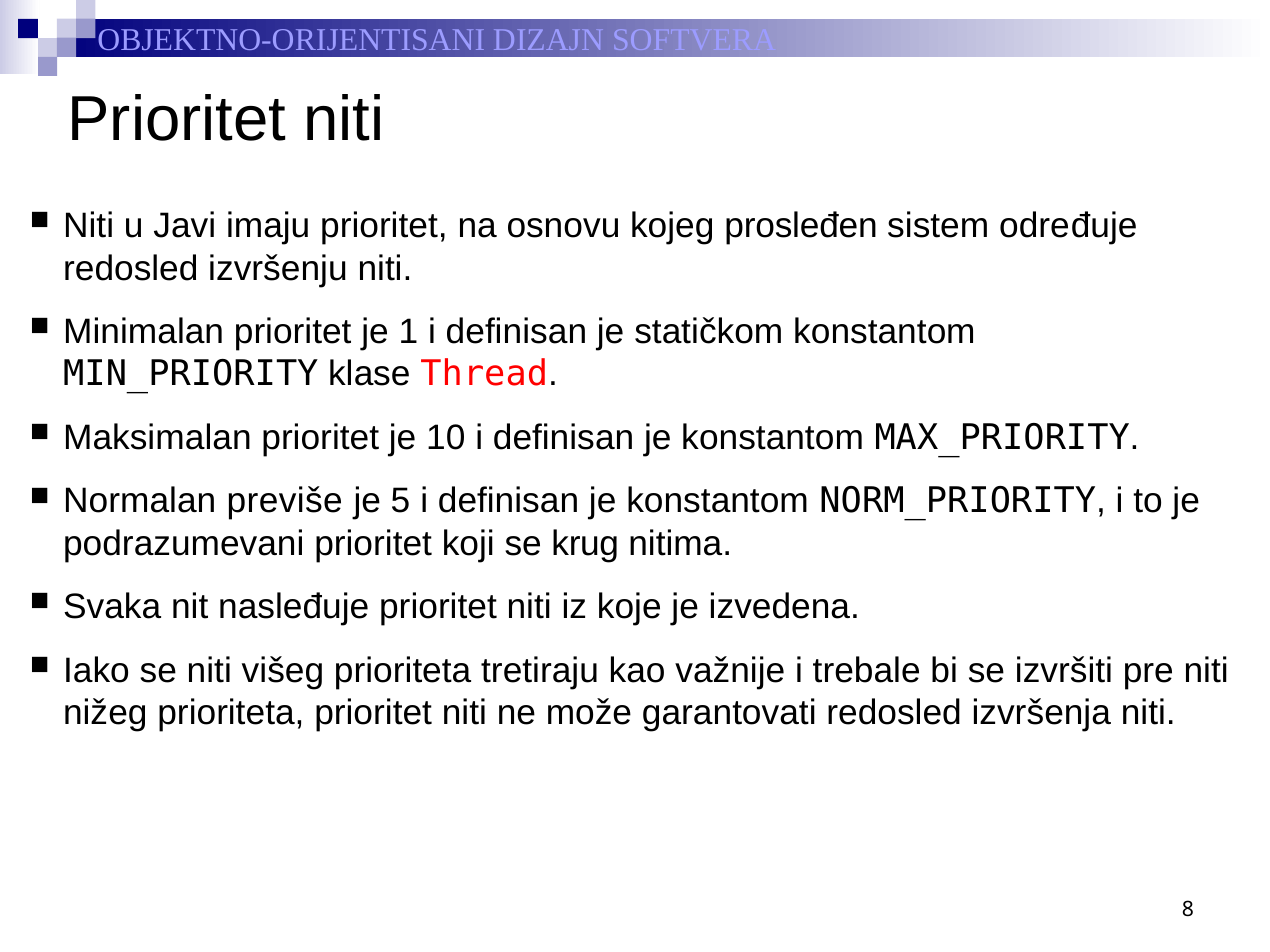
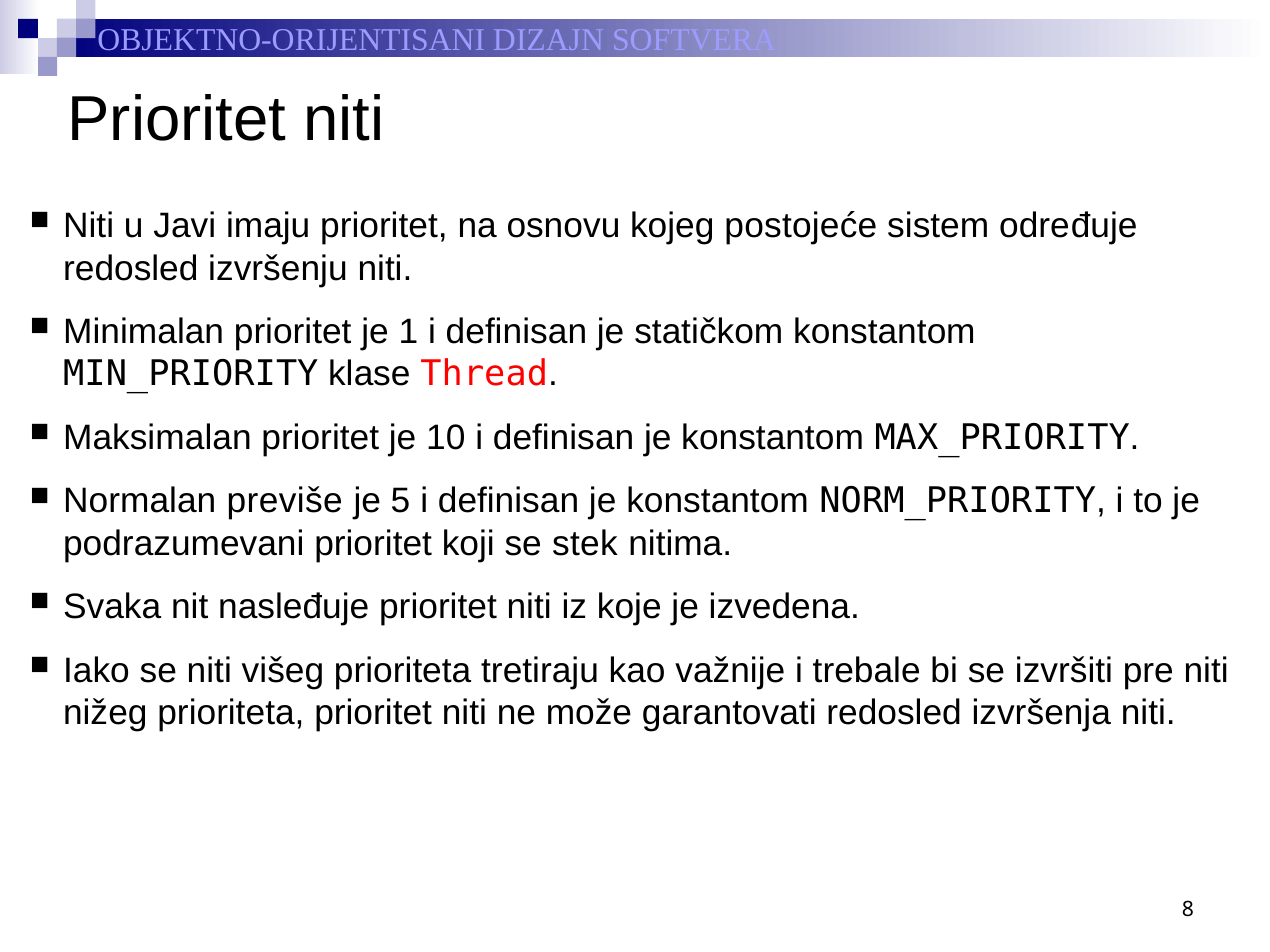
prosleđen: prosleđen -> postojeće (801, 226)
krug: krug -> stek (585, 544)
